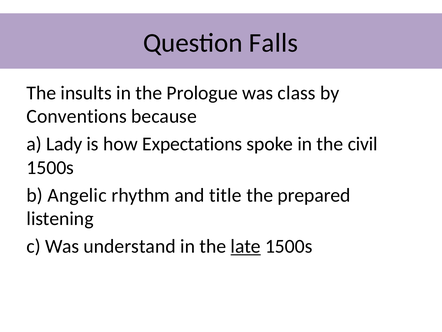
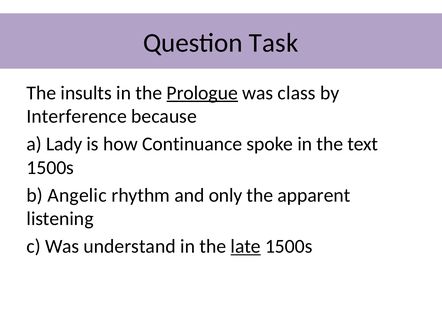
Falls: Falls -> Task (274, 43)
Prologue underline: none -> present (202, 93)
Conventions: Conventions -> Interference (77, 116)
Expectations: Expectations -> Continuance (192, 144)
civil: civil -> text (363, 144)
title: title -> only (226, 195)
prepared: prepared -> apparent (314, 195)
